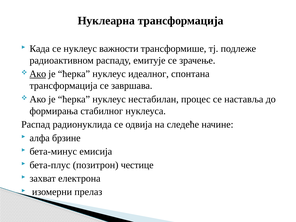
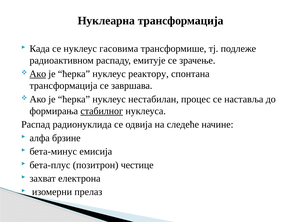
важности: важности -> гасовима (119, 49)
идеалног: идеалног -> реактору (148, 74)
стабилног underline: none -> present (102, 111)
